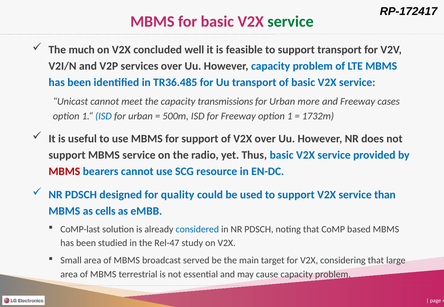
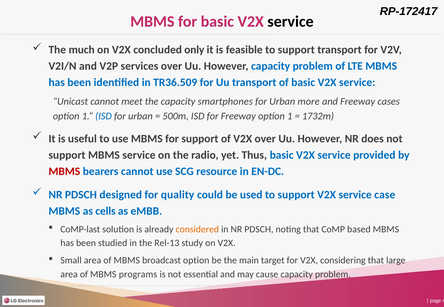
service colour: green -> black (291, 22)
well: well -> only (194, 50)
TR36.485: TR36.485 -> TR36.509 (175, 83)
transmissions: transmissions -> smartphones (225, 101)
than: than -> case (385, 195)
considered colour: blue -> orange (197, 229)
Rel-47: Rel-47 -> Rel-13 (167, 243)
broadcast served: served -> option (196, 261)
terrestrial: terrestrial -> programs (138, 275)
